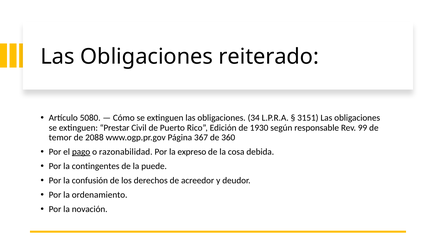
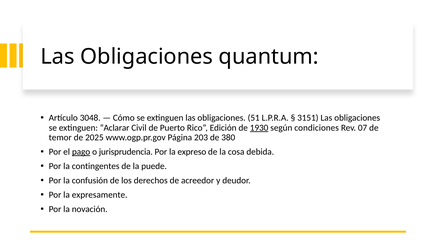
reiterado: reiterado -> quantum (269, 57)
5080: 5080 -> 3048 (90, 118)
34: 34 -> 51 (254, 118)
Prestar: Prestar -> Aclarar (115, 128)
1930 underline: none -> present (259, 128)
responsable: responsable -> condiciones (317, 128)
99: 99 -> 07 (363, 128)
2088: 2088 -> 2025 (94, 138)
367: 367 -> 203 (201, 138)
360: 360 -> 380 (228, 138)
razonabilidad: razonabilidad -> jurisprudencia (126, 152)
ordenamiento: ordenamiento -> expresamente (100, 195)
